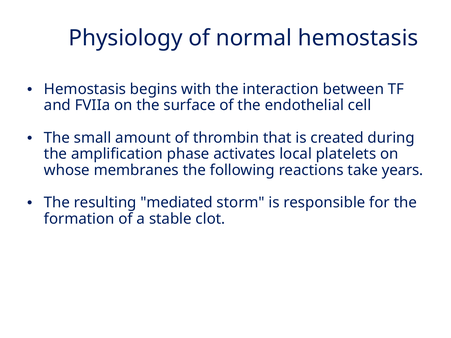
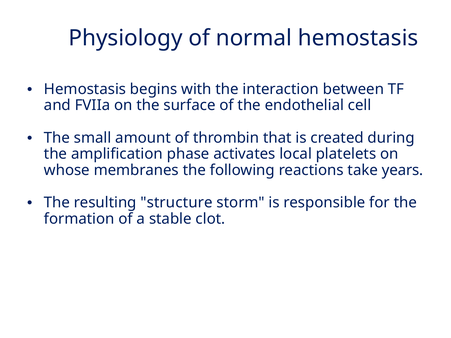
mediated: mediated -> structure (177, 203)
